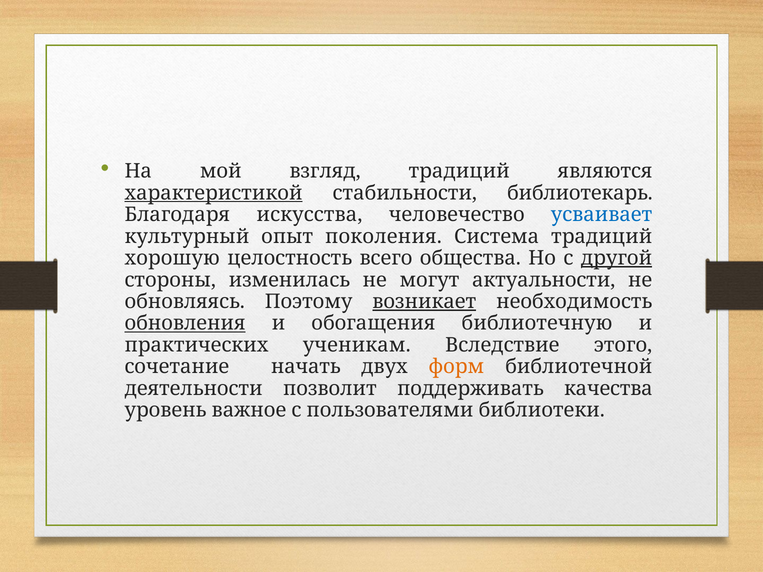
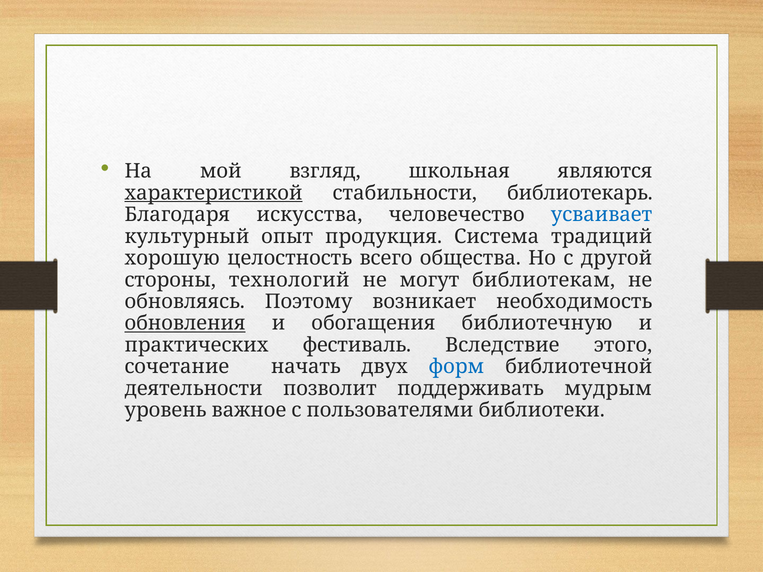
взгляд традиций: традиций -> школьная (459, 171)
поколения: поколения -> продукция (384, 236)
другой underline: present -> none (616, 258)
изменилась: изменилась -> технологий (289, 280)
актуальности: актуальности -> библиотекам (544, 280)
возникает underline: present -> none (424, 302)
ученикам: ученикам -> фестиваль (357, 345)
форм colour: orange -> blue (456, 367)
качества: качества -> мудрым (608, 389)
